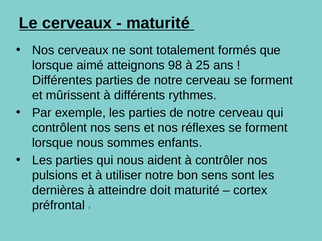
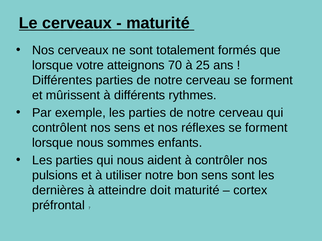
aimé: aimé -> votre (90, 65)
98: 98 -> 70 (175, 65)
